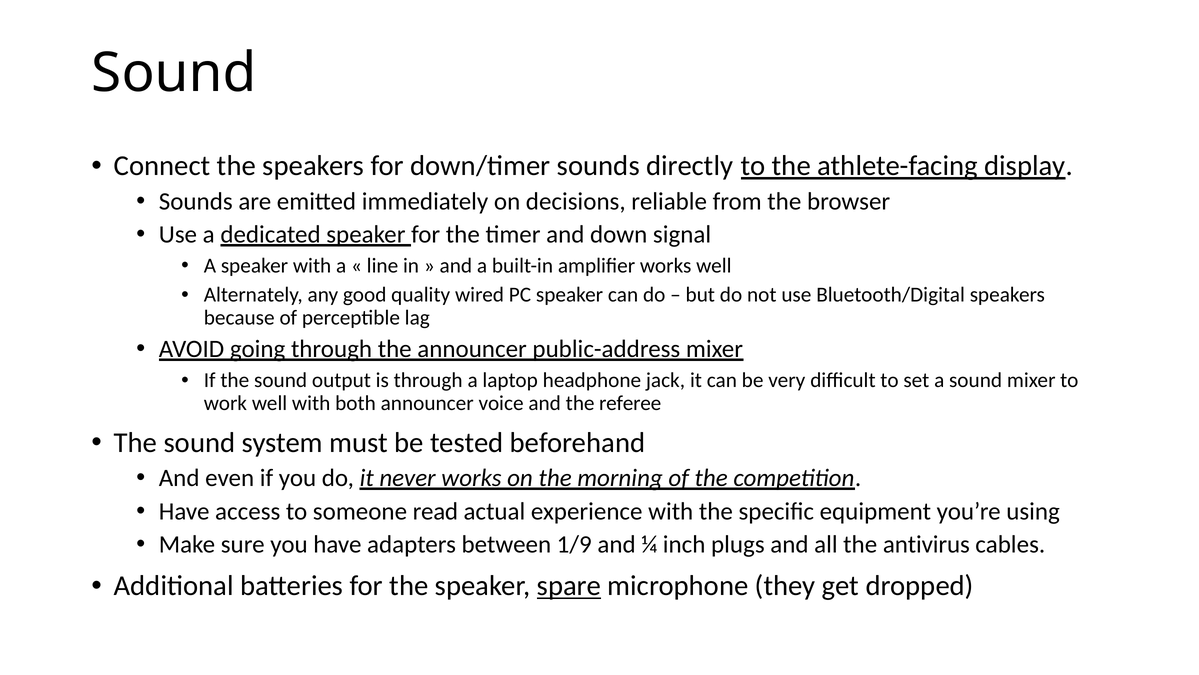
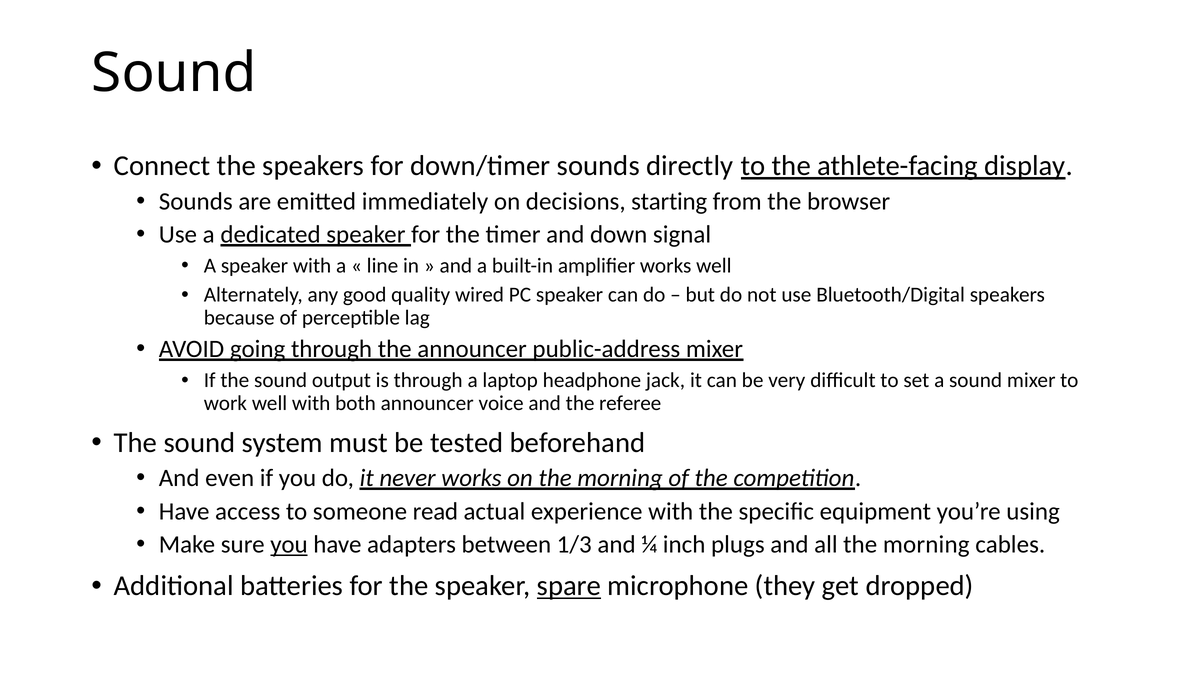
reliable: reliable -> starting (669, 201)
you underline: none -> present (289, 544)
1/9: 1/9 -> 1/3 (574, 544)
all the antivirus: antivirus -> morning (926, 544)
